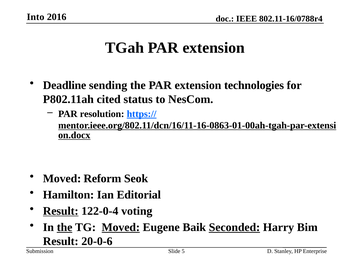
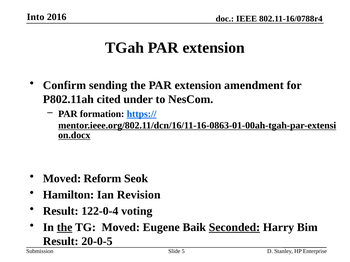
Deadline: Deadline -> Confirm (64, 85)
technologies: technologies -> amendment (254, 85)
status: status -> under (138, 99)
resolution: resolution -> formation (102, 114)
Editorial: Editorial -> Revision (139, 195)
Result underline: present -> none (61, 211)
Moved underline: present -> none (121, 228)
20-0-6: 20-0-6 -> 20-0-5 (97, 242)
